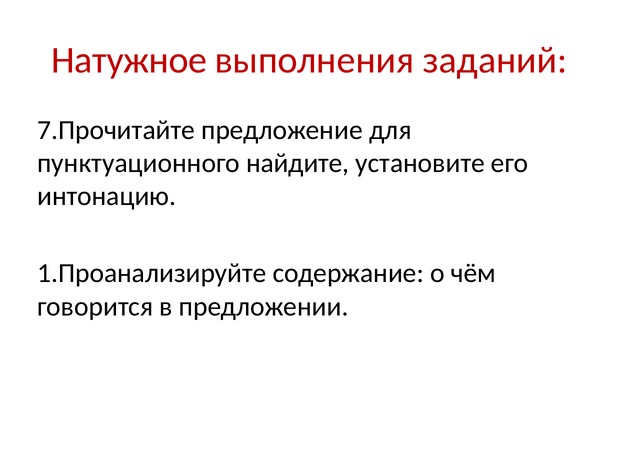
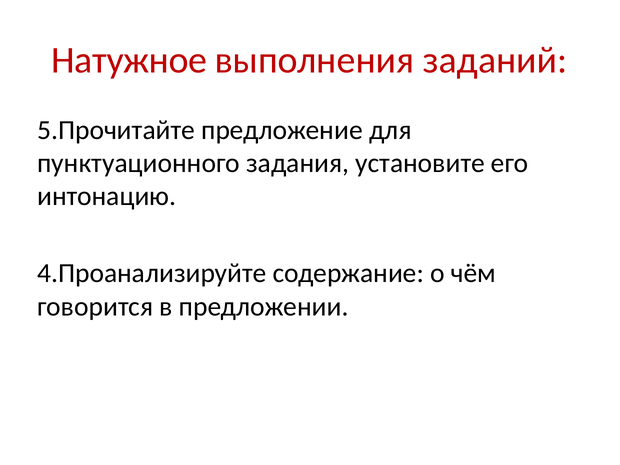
7.Прочитайте: 7.Прочитайте -> 5.Прочитайте (116, 130)
найдите: найдите -> задания (298, 163)
1.Проанализируйте: 1.Проанализируйте -> 4.Проанализируйте (152, 273)
